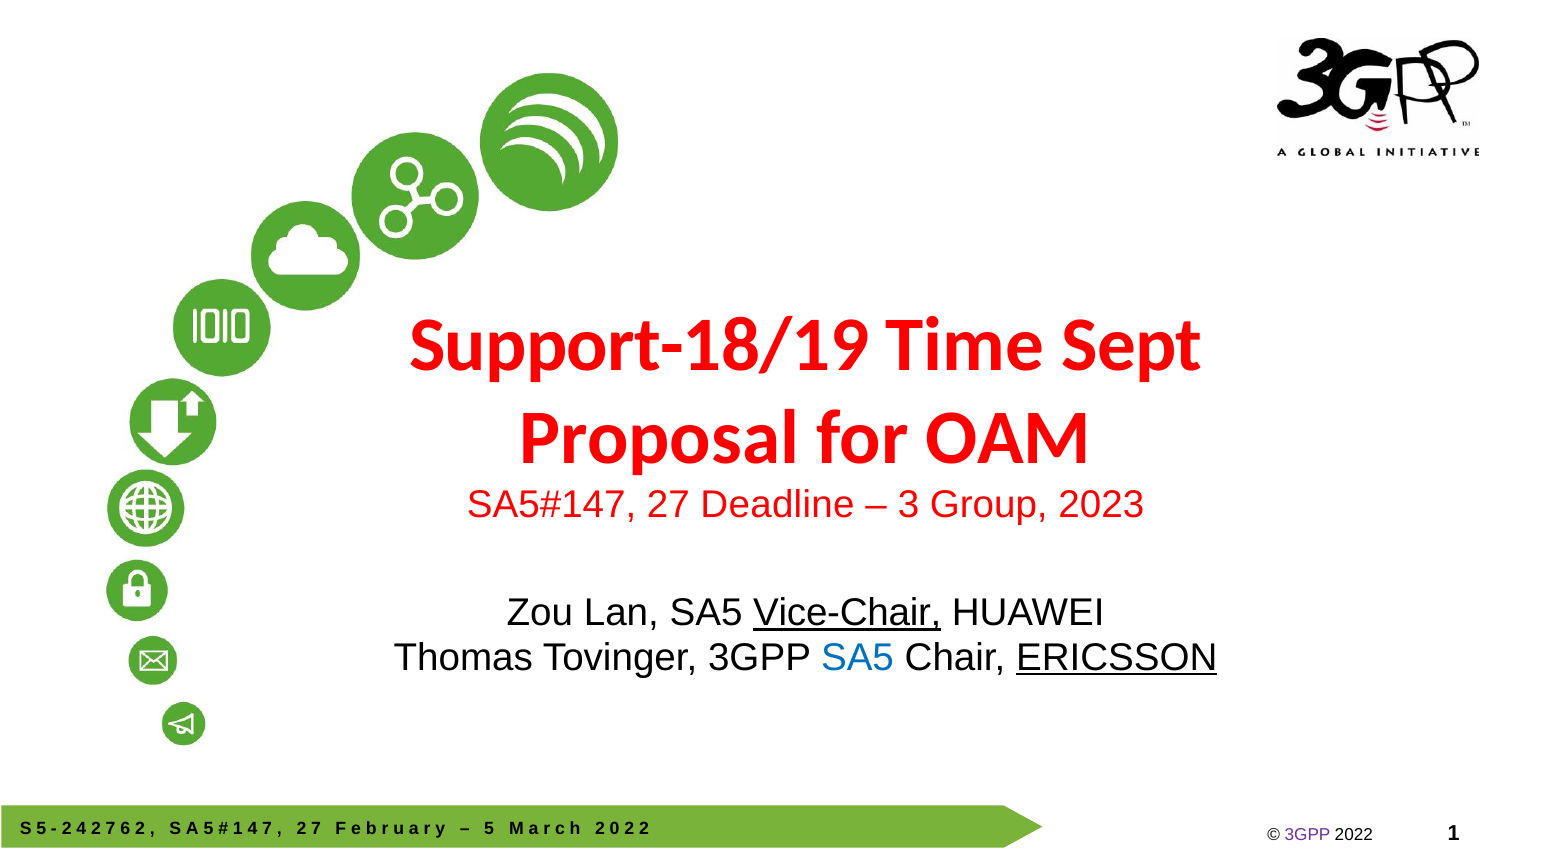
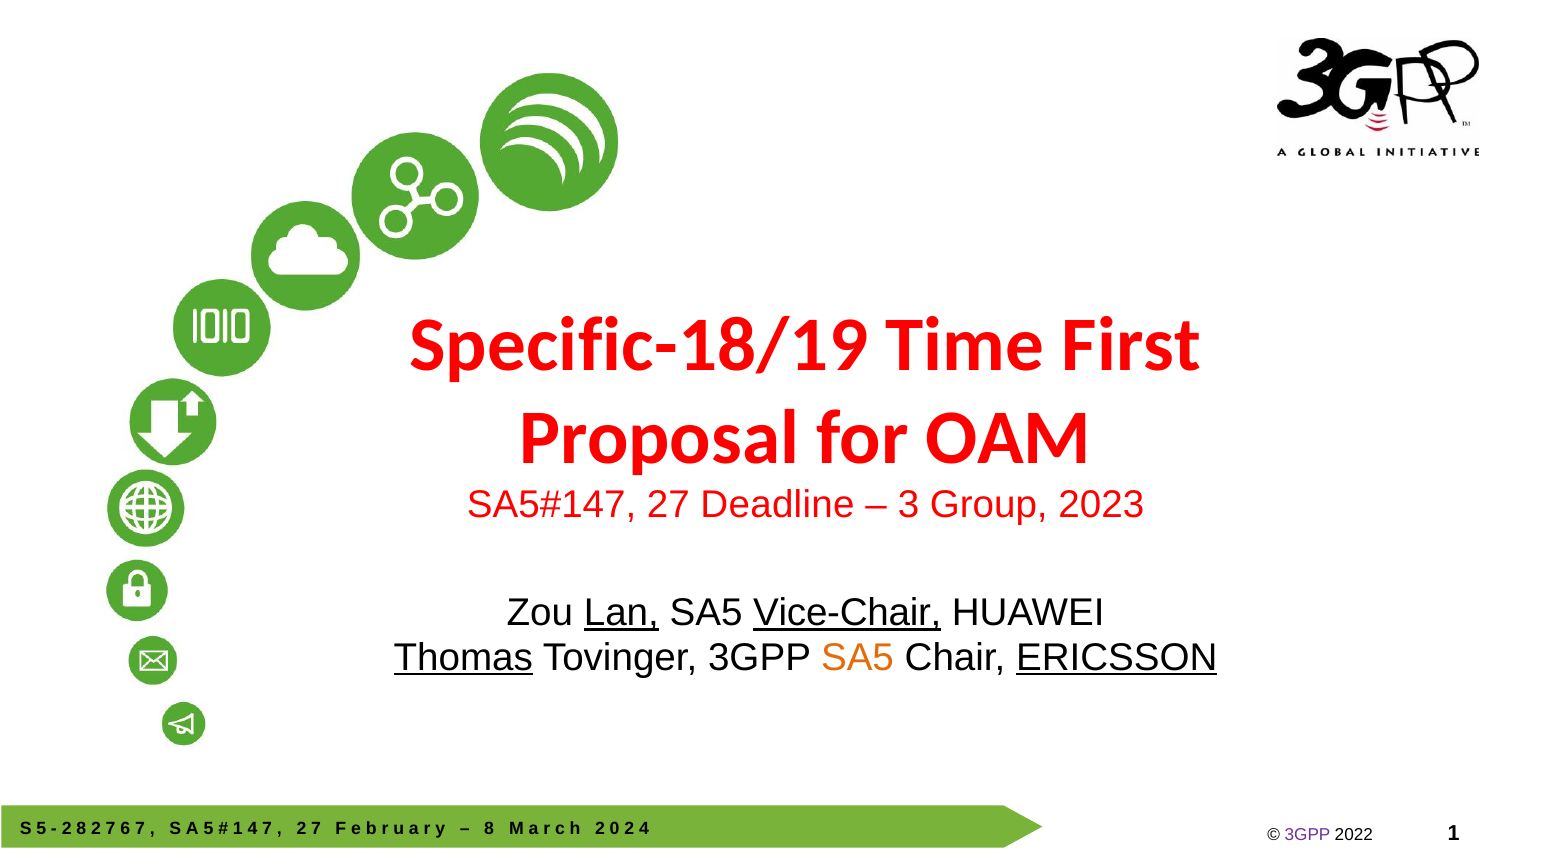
Support-18/19: Support-18/19 -> Specific-18/19 (639, 345)
Sept: Sept -> First (1131, 345)
Lan underline: none -> present (621, 613)
Thomas underline: none -> present (463, 658)
SA5 colour: blue -> orange (858, 658)
4: 4 -> 8 (81, 829)
2: 2 -> 7 (140, 829)
5: 5 -> 8 (489, 829)
2: 2 -> 4 (644, 829)
